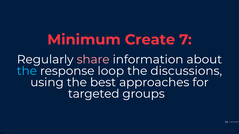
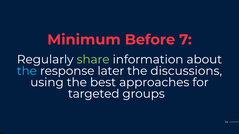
Create: Create -> Before (150, 40)
share colour: pink -> light green (93, 60)
loop: loop -> later (111, 71)
